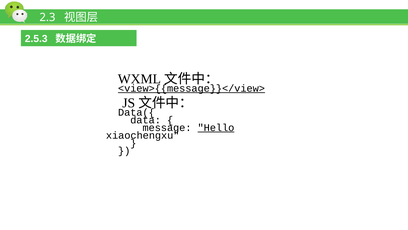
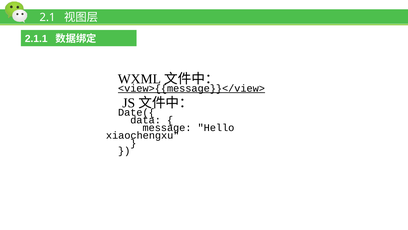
2.3: 2.3 -> 2.1 (47, 17)
2.5.3: 2.5.3 -> 2.1.1 (36, 39)
Data({: Data({ -> Date({ (136, 112)
Hello underline: present -> none (216, 127)
